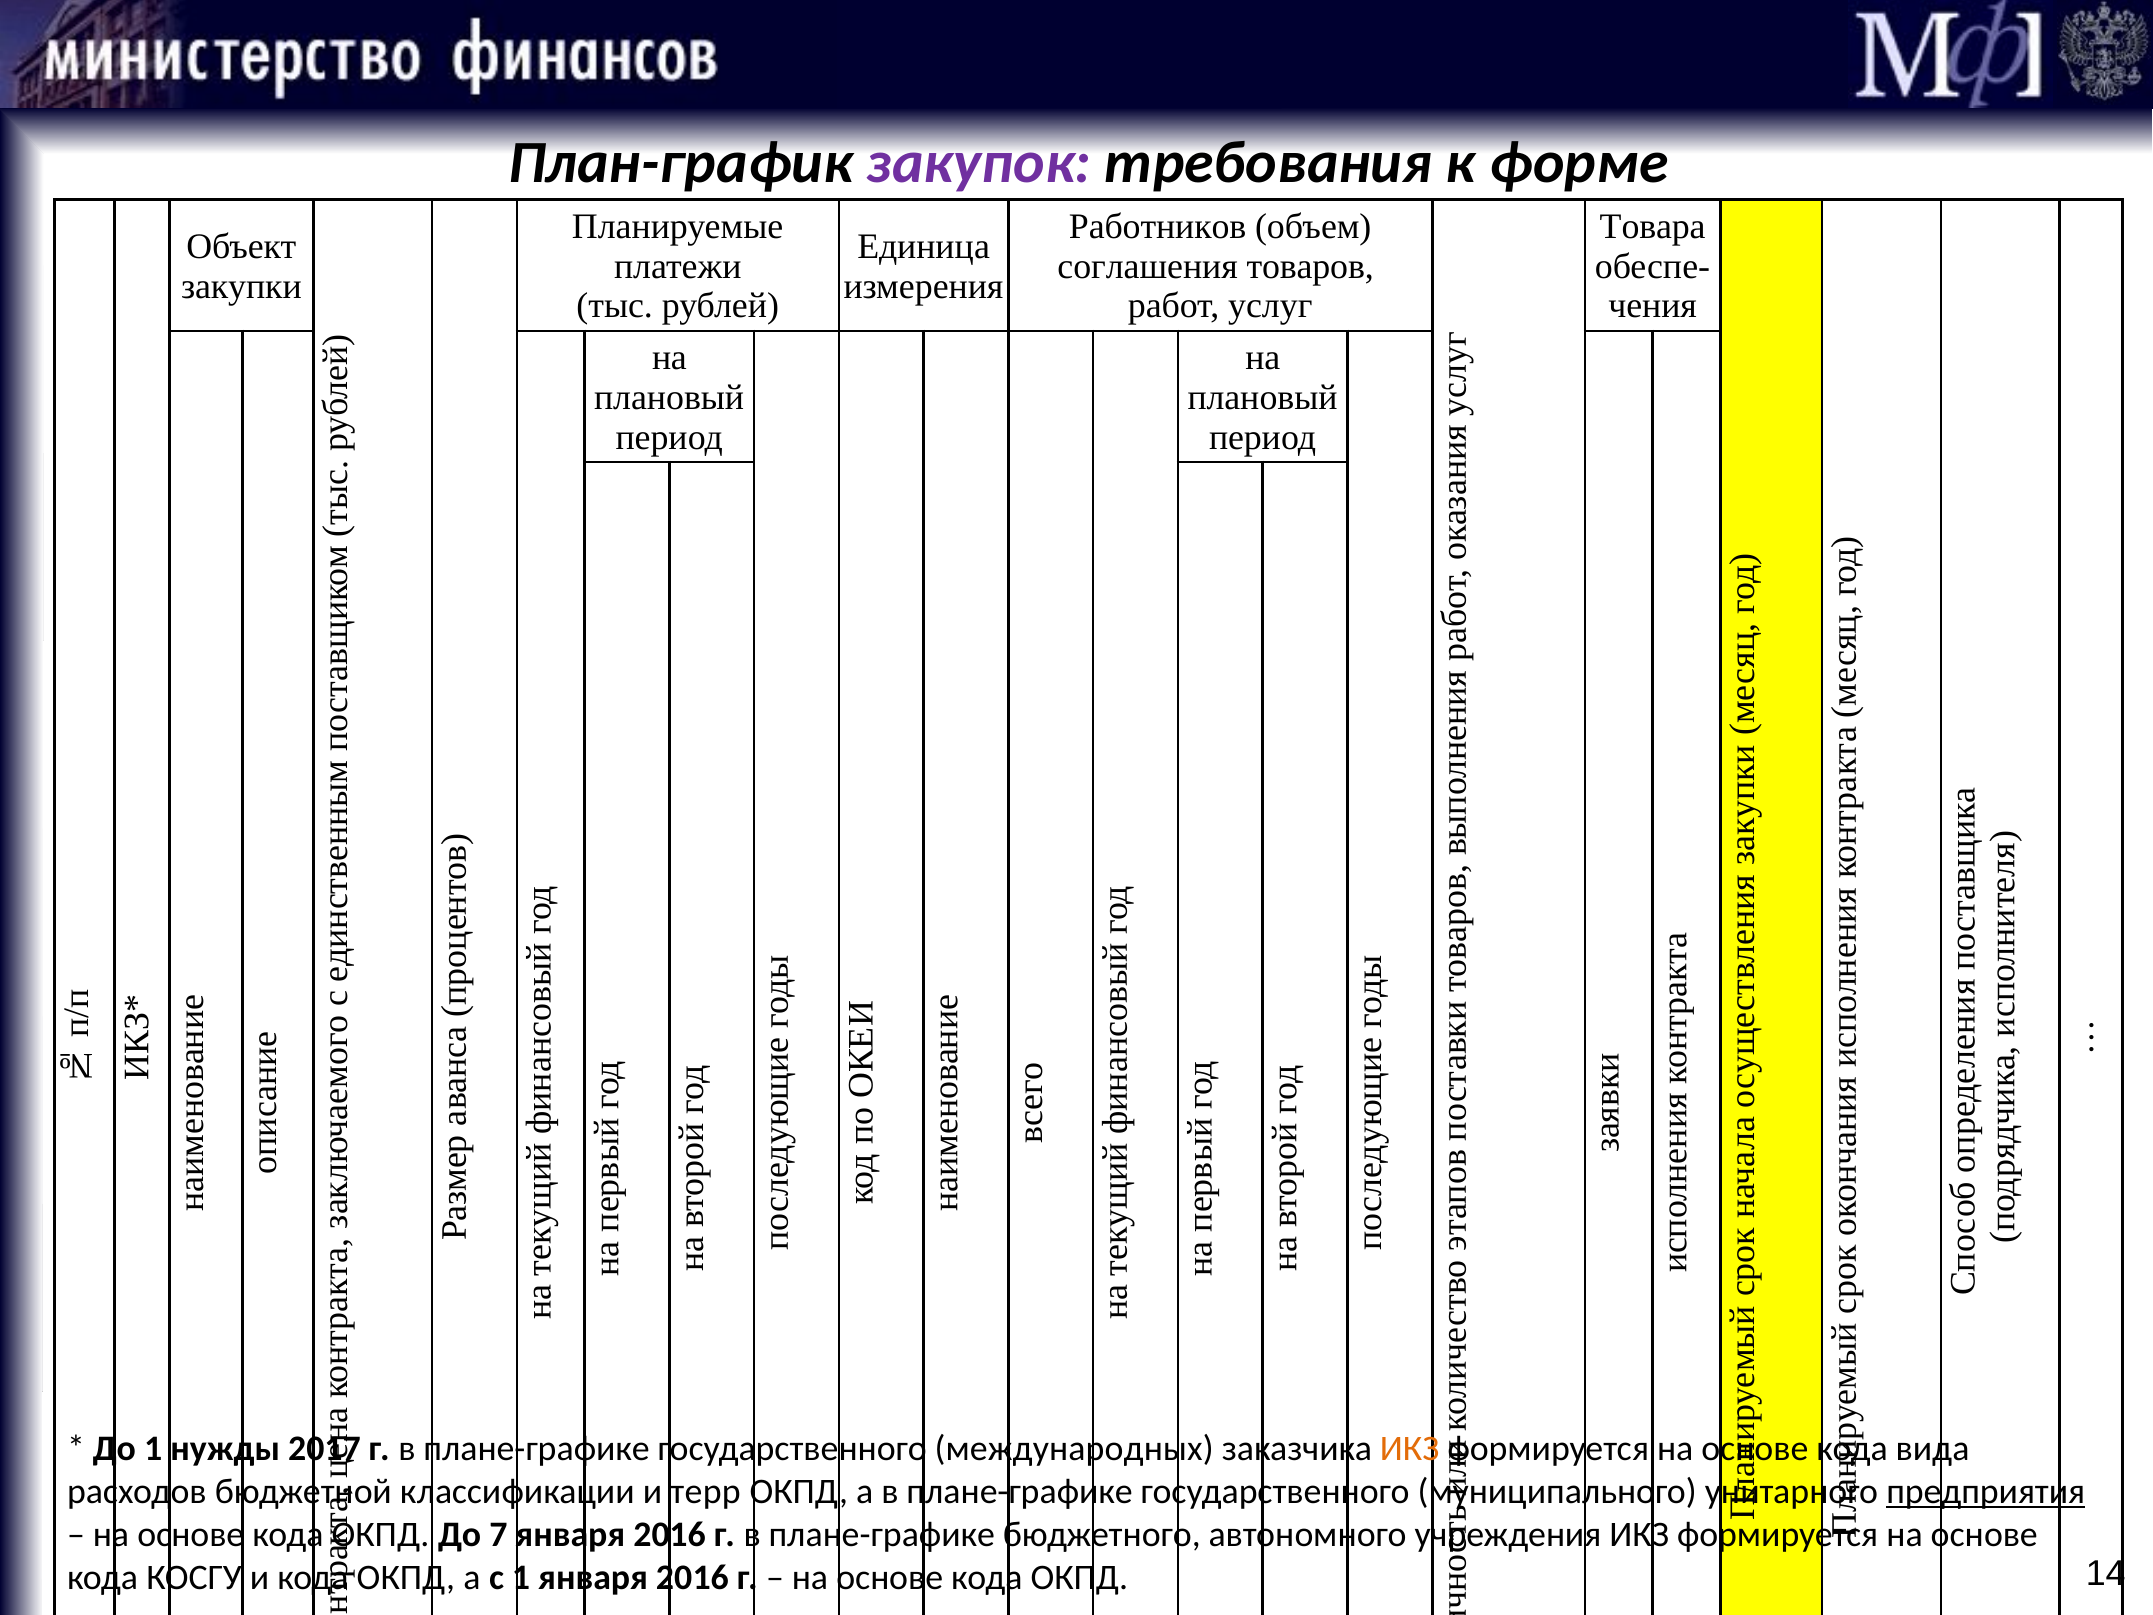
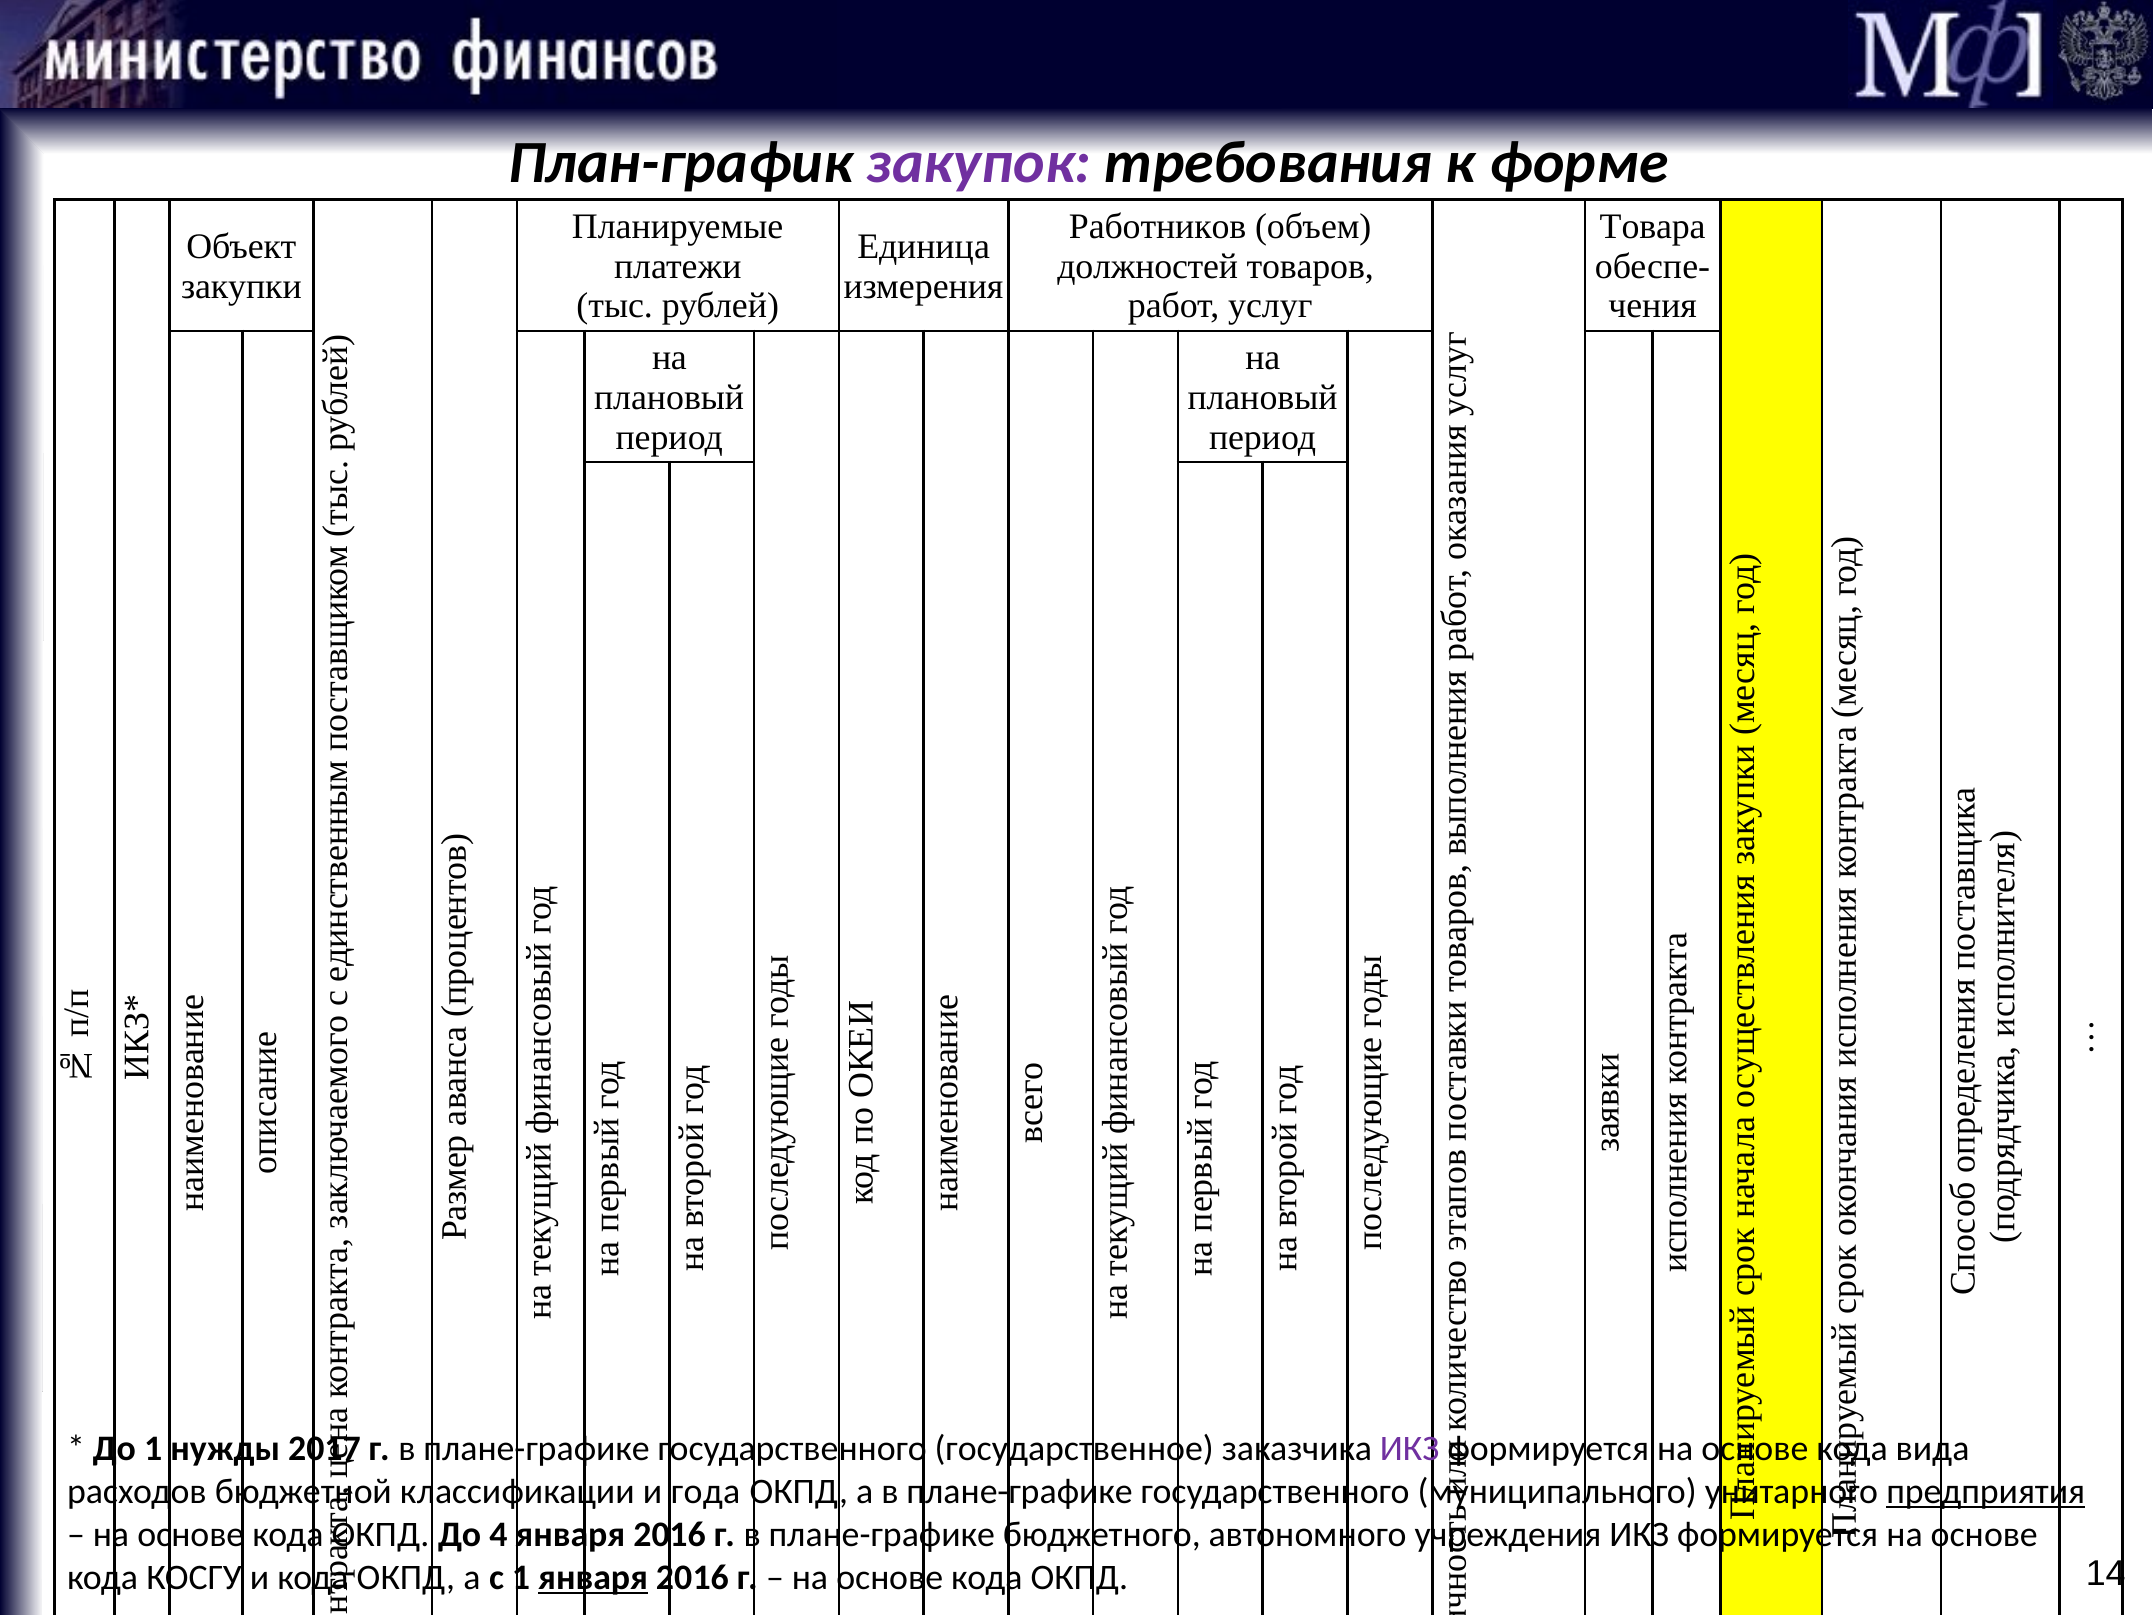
соглашения: соглашения -> должностей (1148, 266)
международных: международных -> государственное (1074, 1448)
ИКЗ colour: orange -> purple (1410, 1448)
терр: терр -> года (706, 1491)
До 7: 7 -> 4 (498, 1535)
января underline: none -> present (593, 1578)
